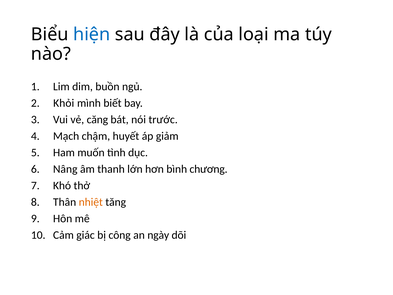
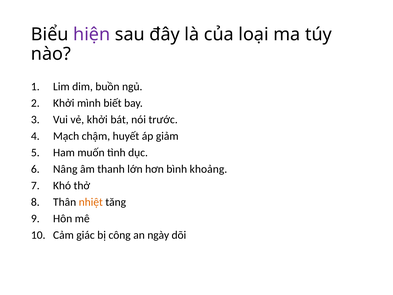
hiện colour: blue -> purple (92, 34)
Khỏi: Khỏi -> Khởi (64, 103)
vẻ căng: căng -> khởi (97, 120)
chương: chương -> khoảng (208, 169)
